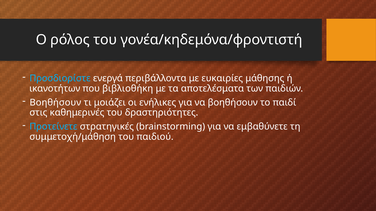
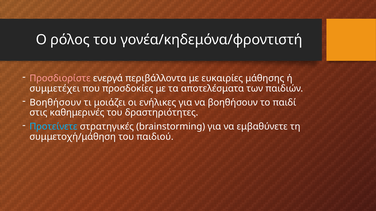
Προσδιορίστε colour: light blue -> pink (60, 78)
ικανοτήτων: ικανοτήτων -> συμμετέχει (55, 89)
βιβλιοθήκη: βιβλιοθήκη -> προσδοκίες (128, 89)
